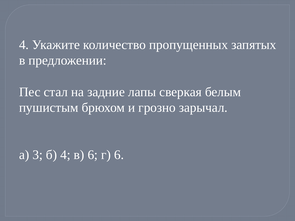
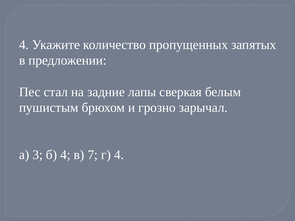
в 6: 6 -> 7 (93, 155)
г 6: 6 -> 4 (119, 155)
